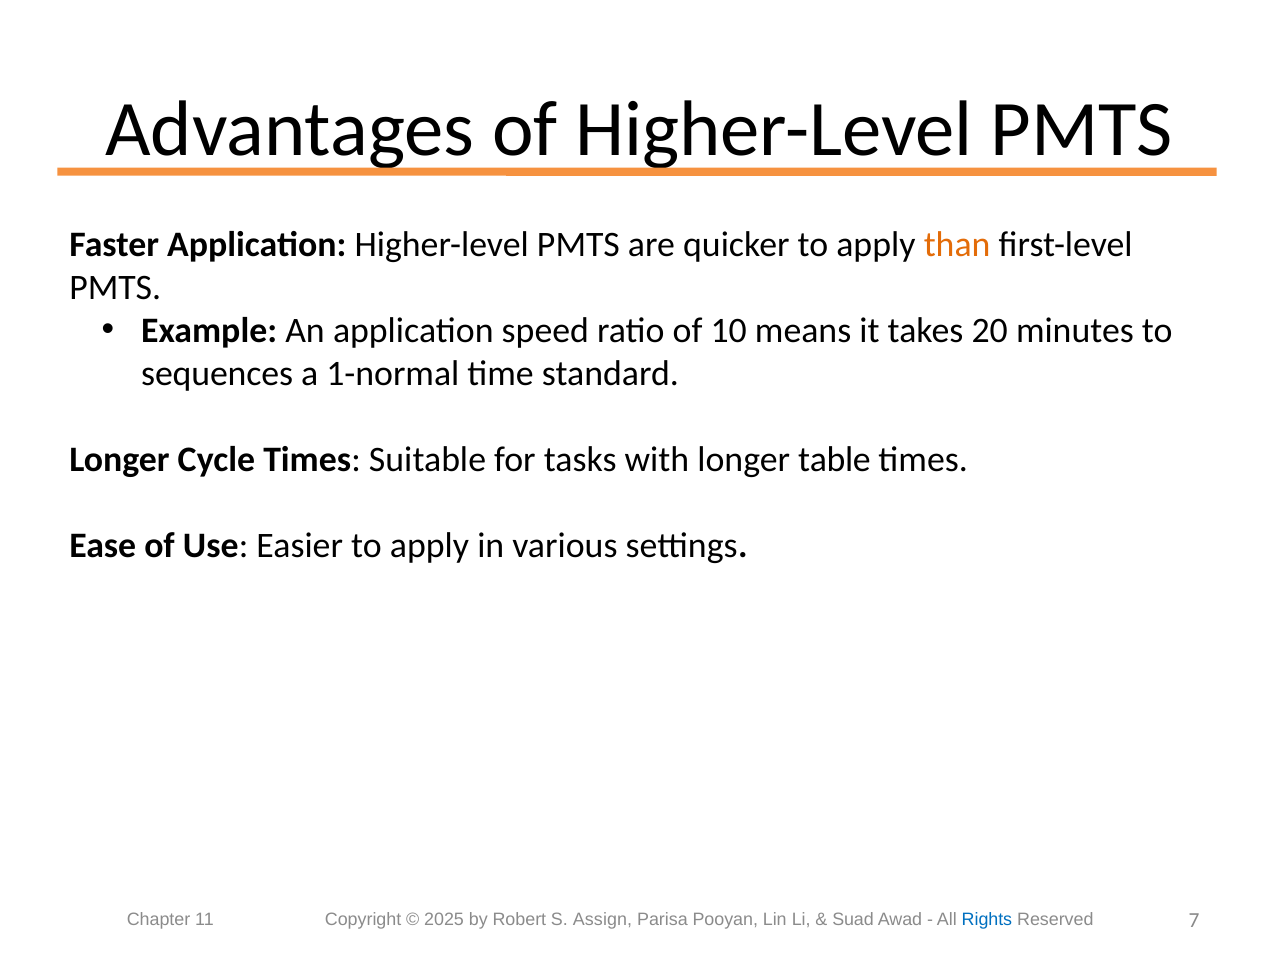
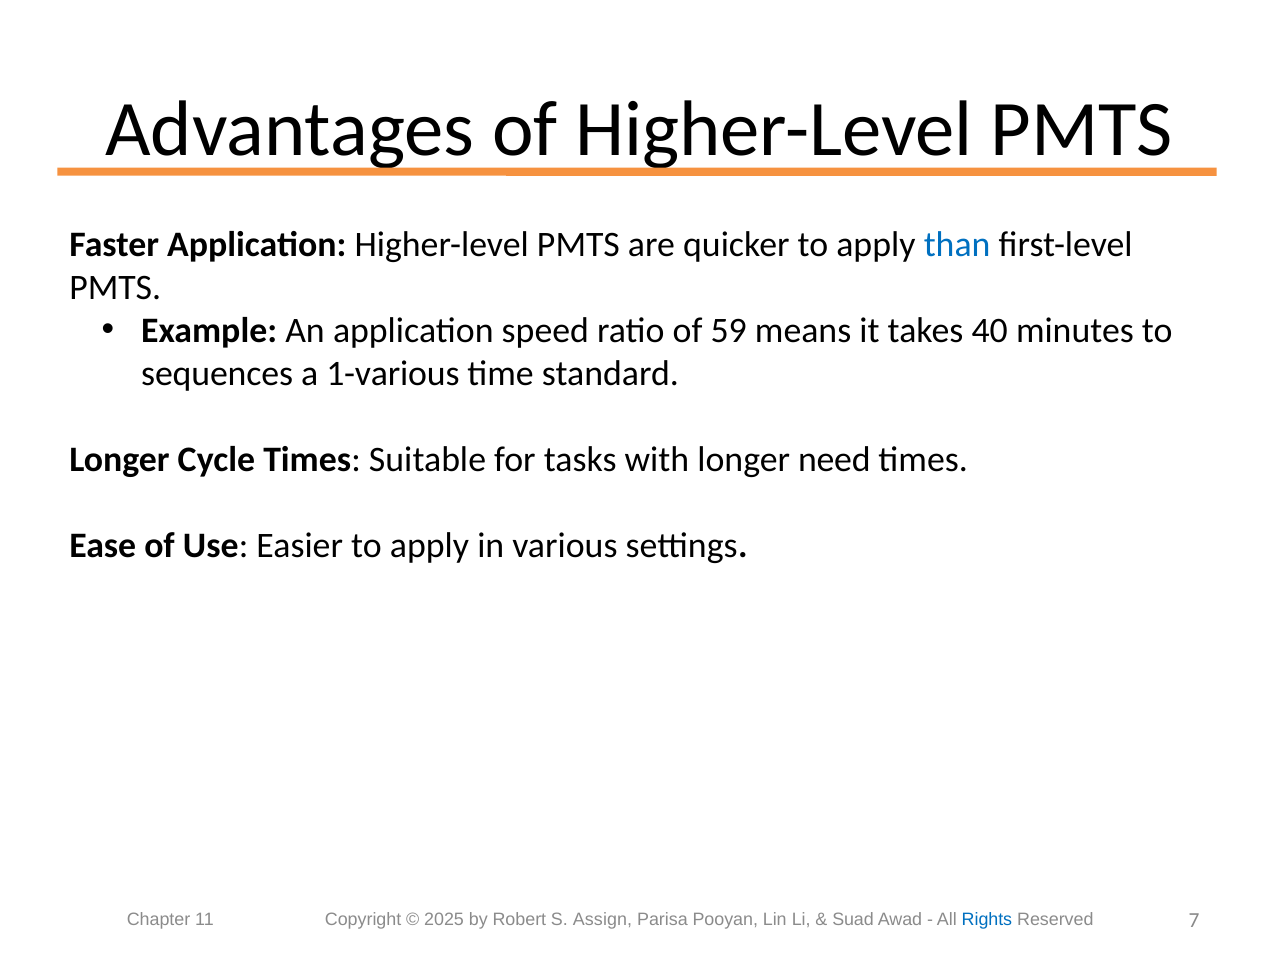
than colour: orange -> blue (957, 245)
10: 10 -> 59 (729, 331)
20: 20 -> 40 (990, 331)
1-normal: 1-normal -> 1-various (393, 374)
table: table -> need (834, 460)
